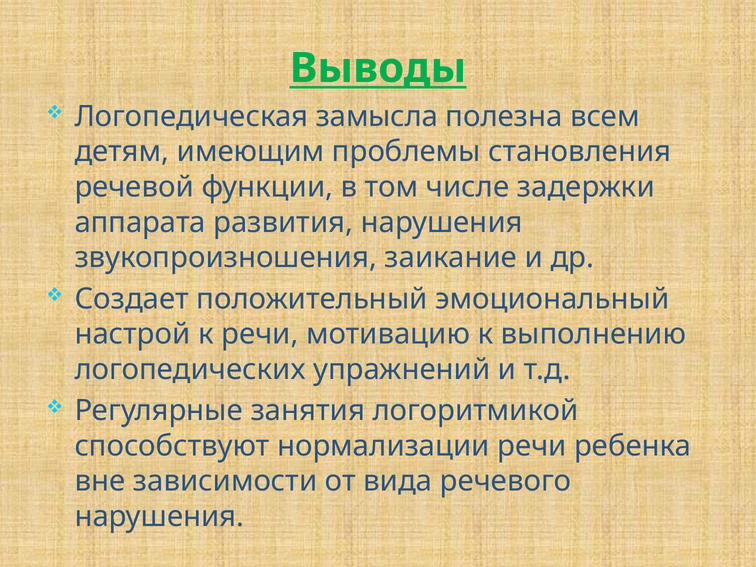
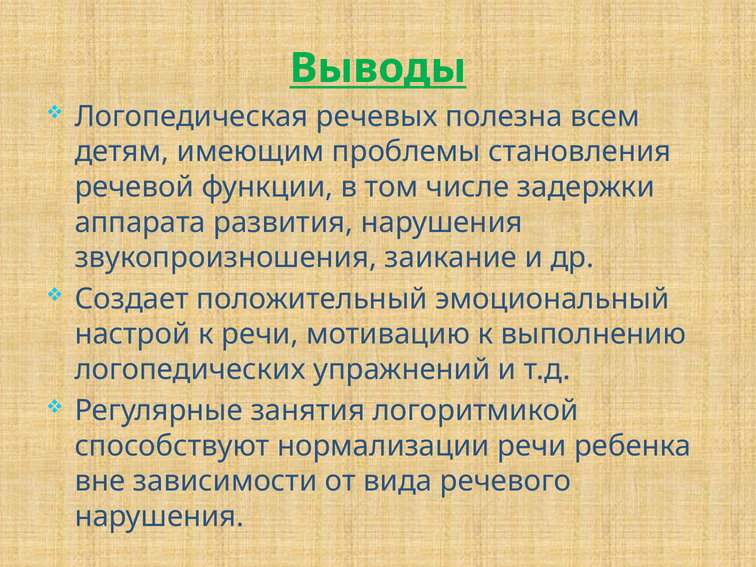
замысла: замысла -> речевых (377, 116)
